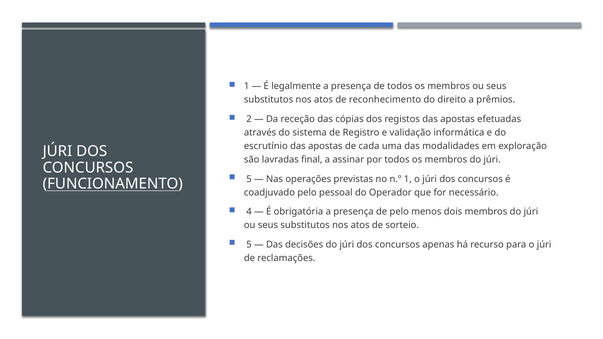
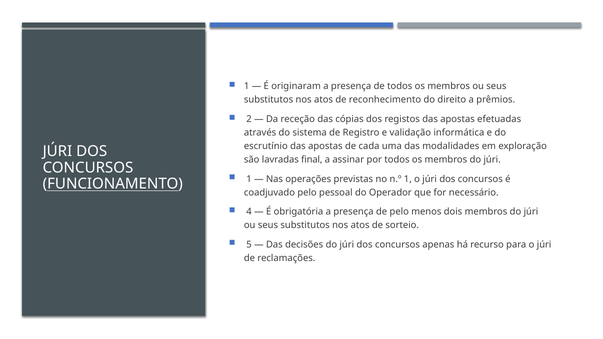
legalmente: legalmente -> originaram (296, 86)
5: 5 -> 1 (249, 179)
